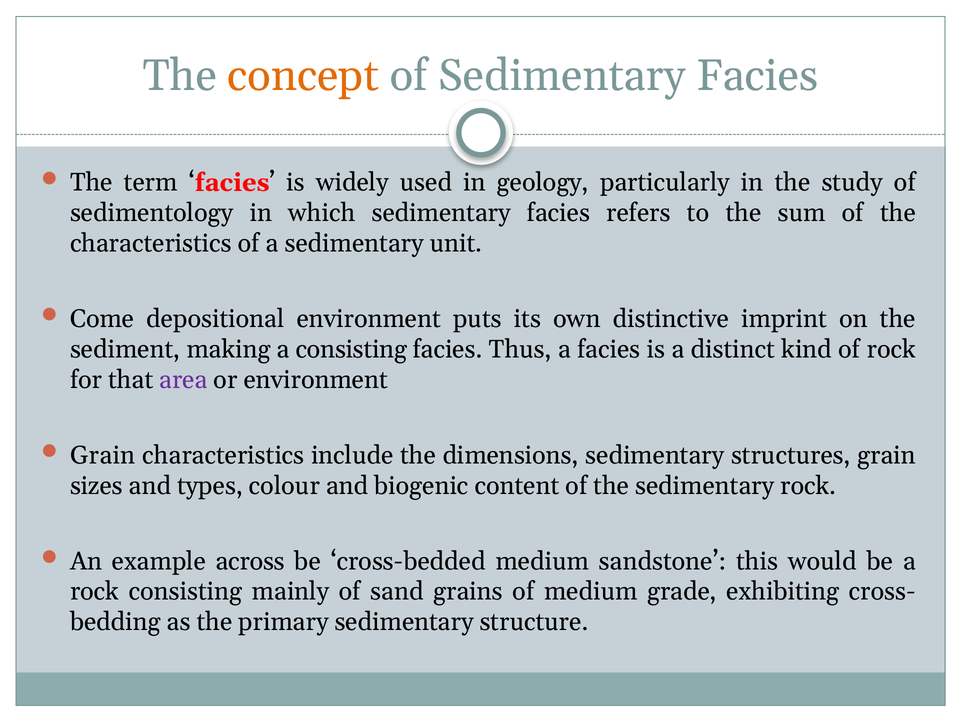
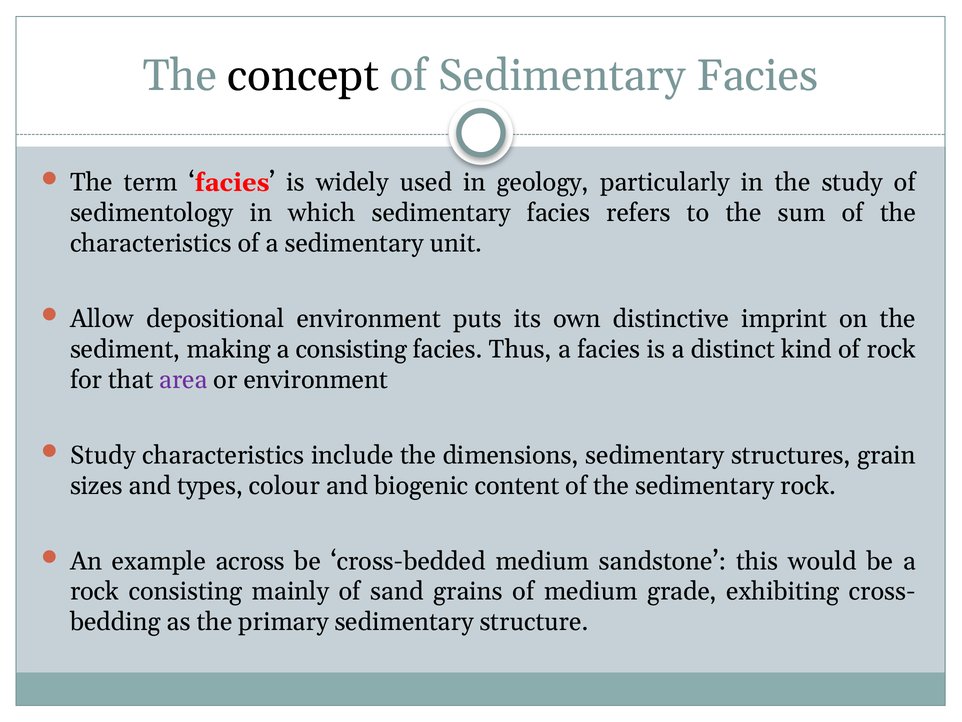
concept colour: orange -> black (303, 76)
Come: Come -> Allow (102, 319)
Grain: Grain -> Study (103, 455)
